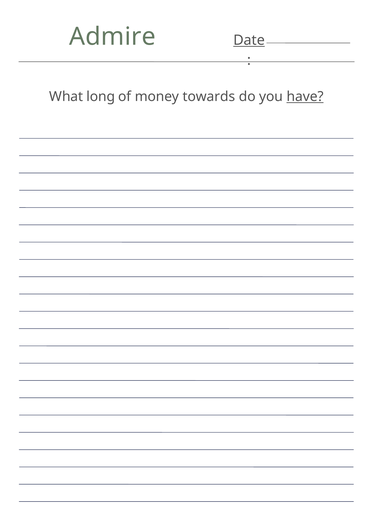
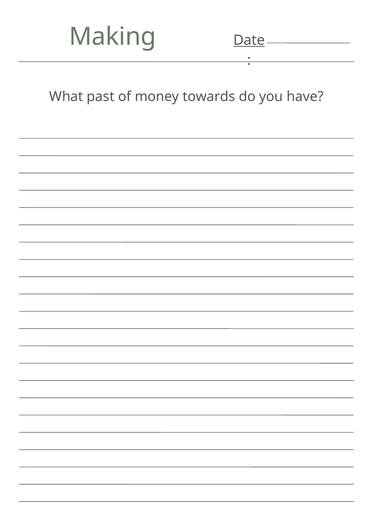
Admire: Admire -> Making (113, 37)
long: long -> past (101, 97)
have underline: present -> none (305, 97)
